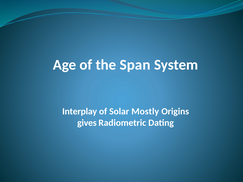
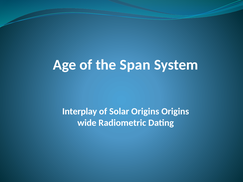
Solar Mostly: Mostly -> Origins (145, 112)
gives: gives -> wide (87, 123)
